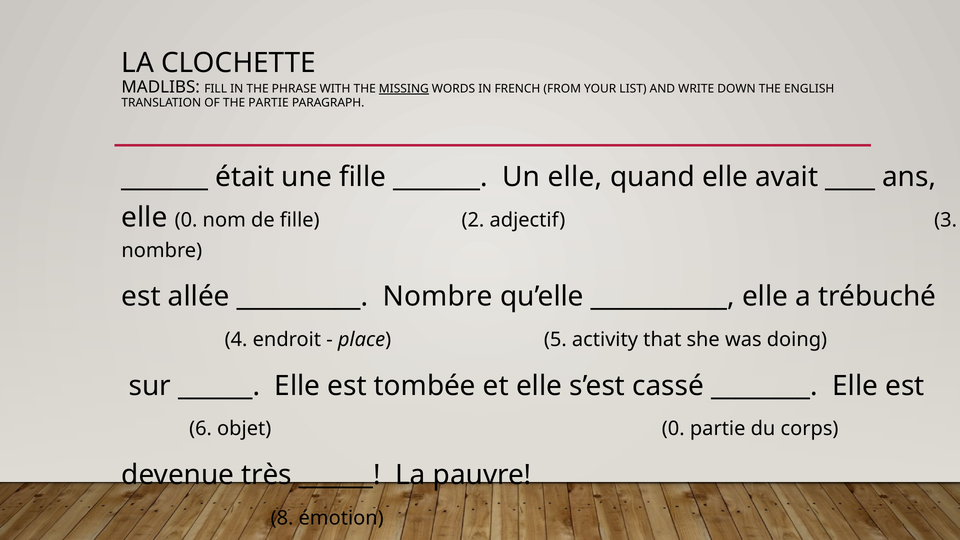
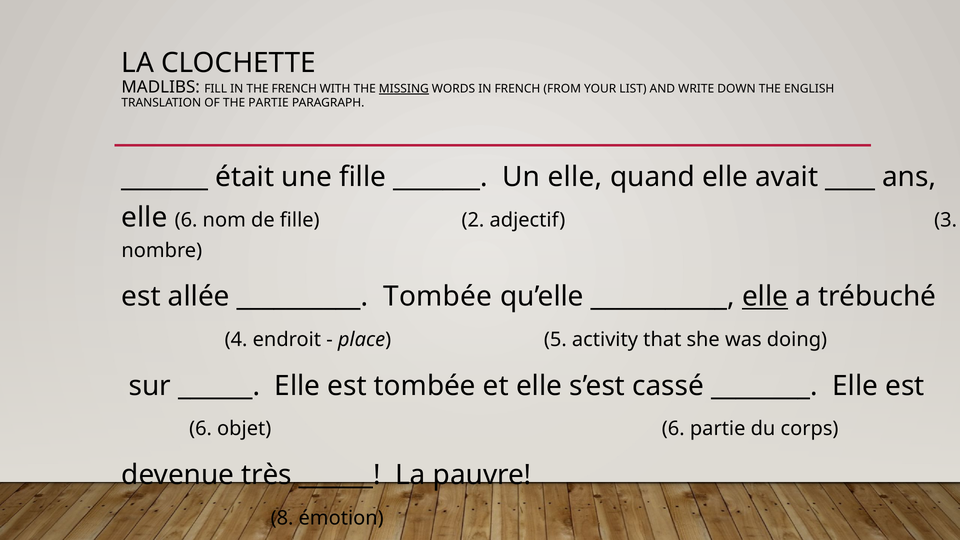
THE PHRASE: PHRASE -> FRENCH (294, 89)
elle 0: 0 -> 6 (186, 220)
Nombre: Nombre -> Tombée (438, 297)
elle underline: none -> present (765, 297)
objet 0: 0 -> 6 (673, 429)
